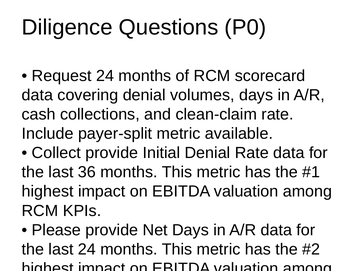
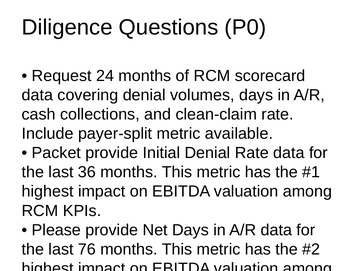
Collect: Collect -> Packet (56, 153)
last 24: 24 -> 76 (87, 250)
